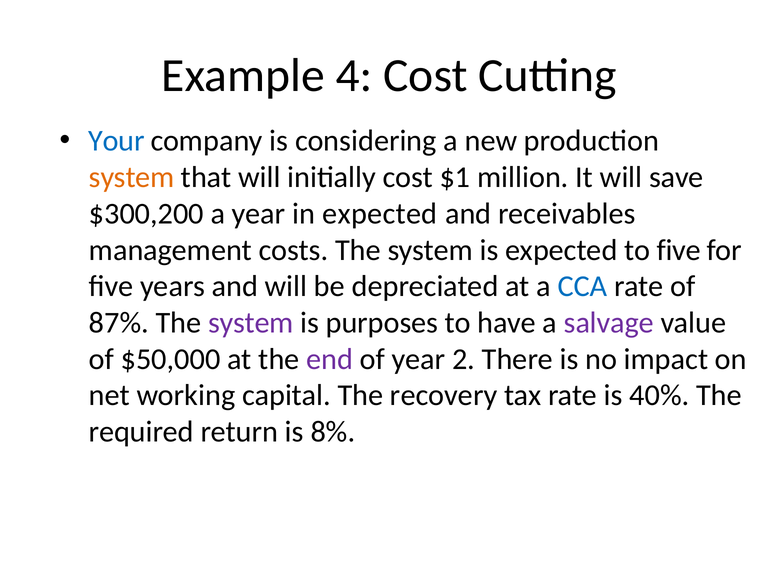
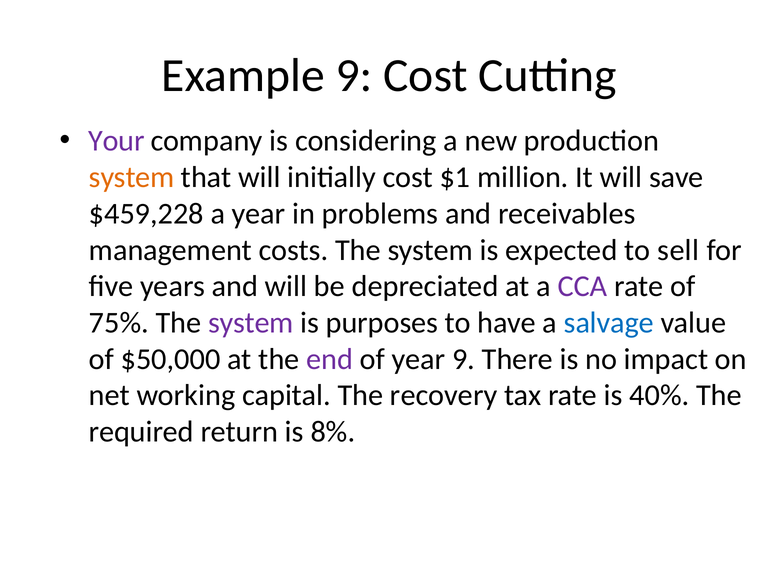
Example 4: 4 -> 9 (354, 75)
Your colour: blue -> purple (116, 141)
$300,200: $300,200 -> $459,228 (146, 214)
in expected: expected -> problems (380, 214)
to five: five -> sell (678, 250)
CCA colour: blue -> purple (583, 287)
87%: 87% -> 75% (119, 323)
salvage colour: purple -> blue (609, 323)
year 2: 2 -> 9 (464, 359)
